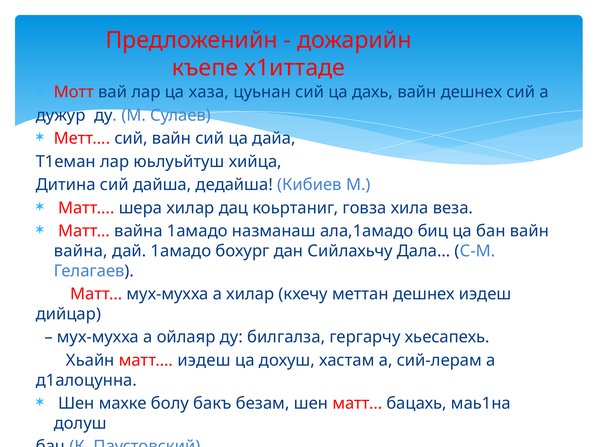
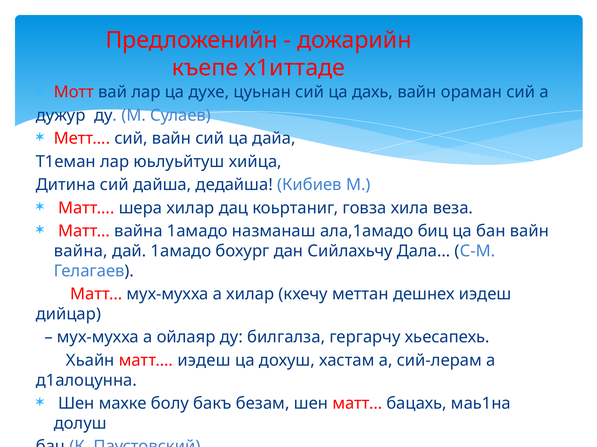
ца хаза: хаза -> духе (209, 92)
вайн дешнех: дешнех -> ораман (471, 92)
